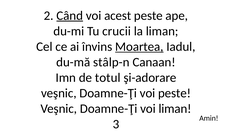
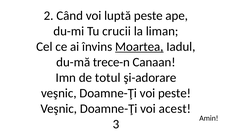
Când underline: present -> none (70, 16)
acest: acest -> luptă (118, 16)
stâlp-n: stâlp-n -> trece-n (111, 62)
voi liman: liman -> acest (175, 108)
